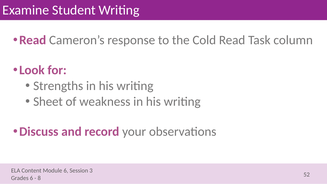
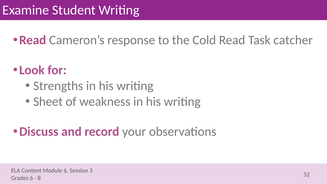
column: column -> catcher (293, 40)
